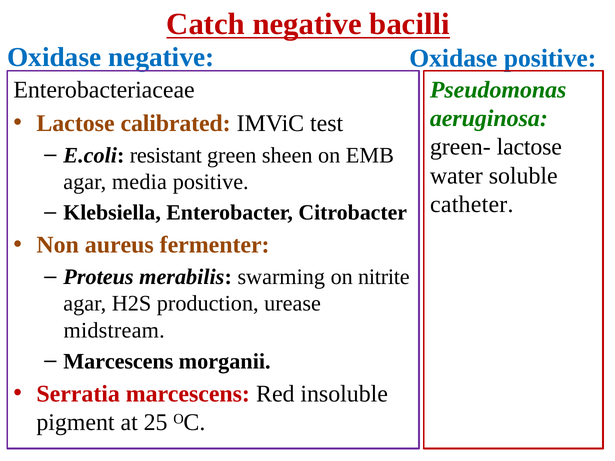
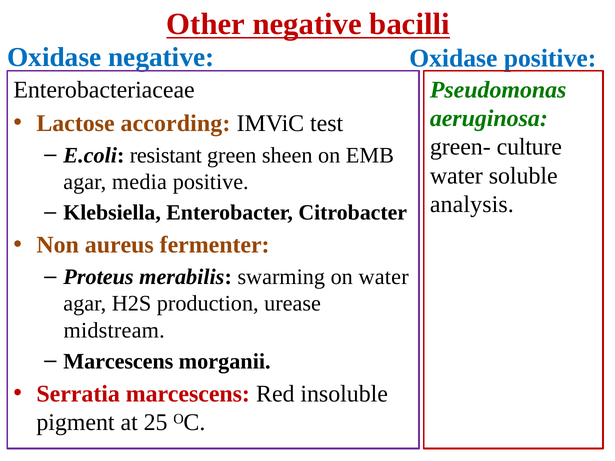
Catch: Catch -> Other (206, 24)
calibrated: calibrated -> according (175, 123)
green- lactose: lactose -> culture (529, 147)
catheter: catheter -> analysis (472, 204)
on nitrite: nitrite -> water (384, 277)
